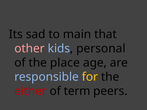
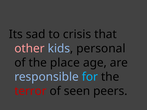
main: main -> crisis (77, 34)
for colour: yellow -> light blue (90, 77)
either: either -> terror (30, 91)
term: term -> seen (77, 91)
